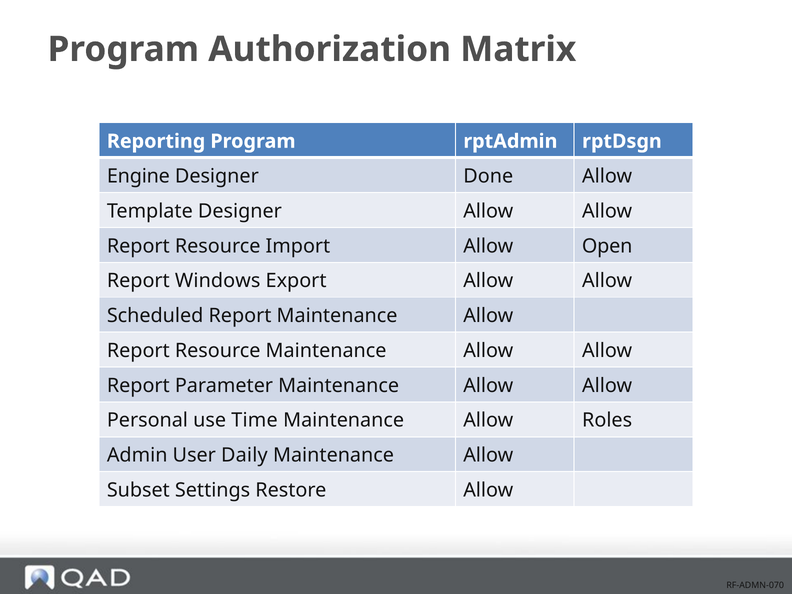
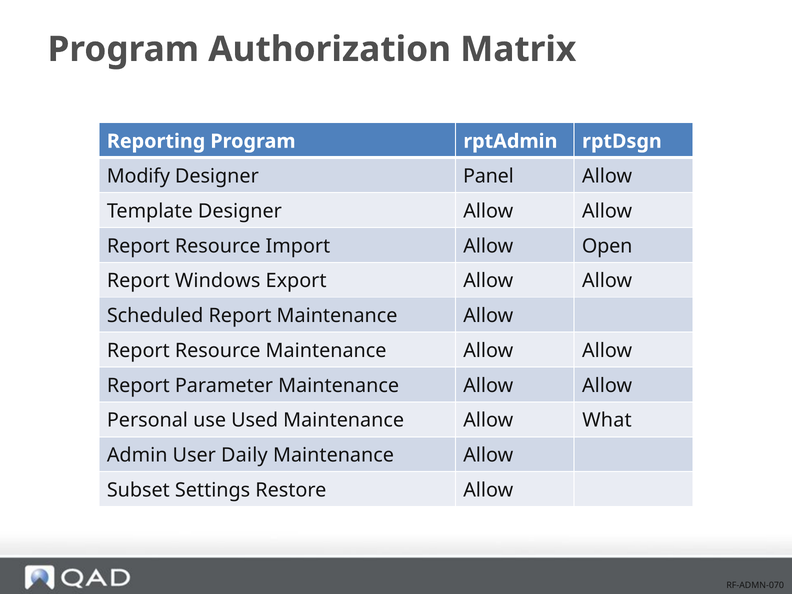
Engine: Engine -> Modify (138, 176)
Done: Done -> Panel (488, 176)
Time: Time -> Used (255, 420)
Roles: Roles -> What (607, 420)
